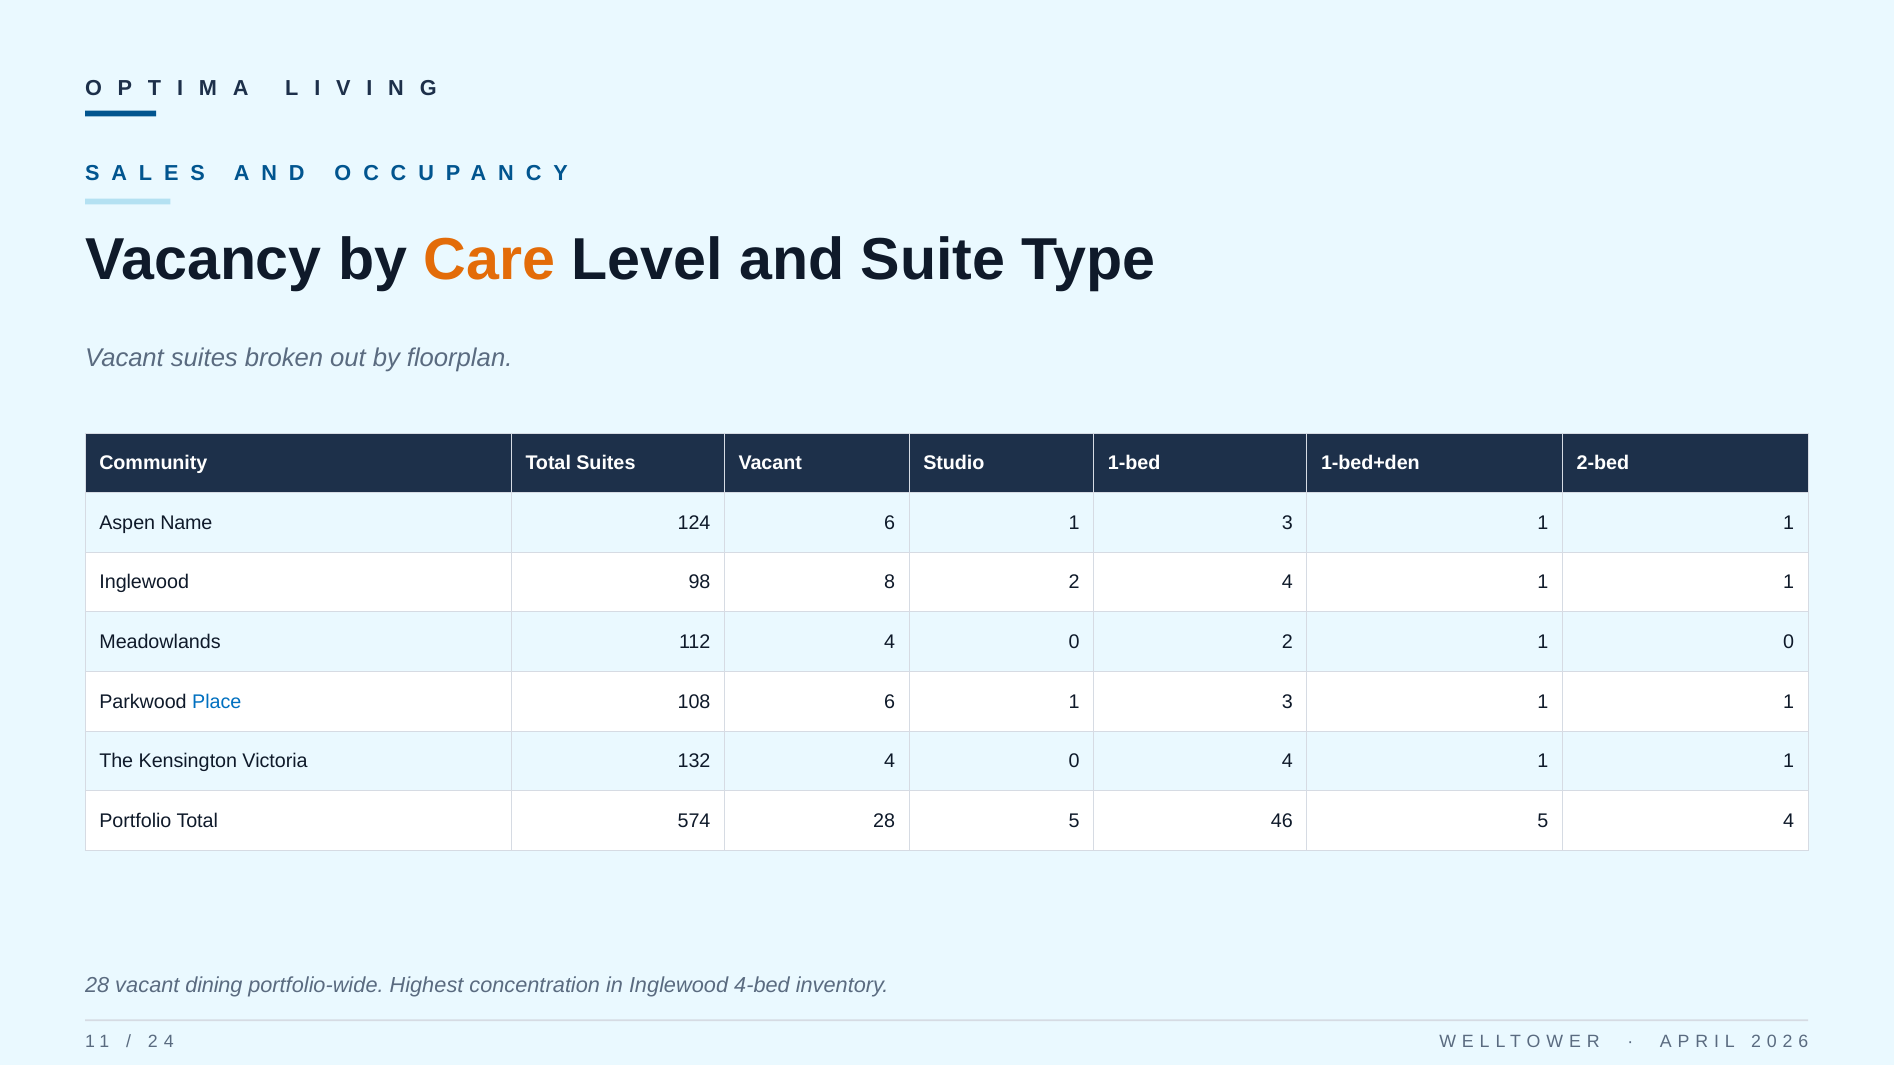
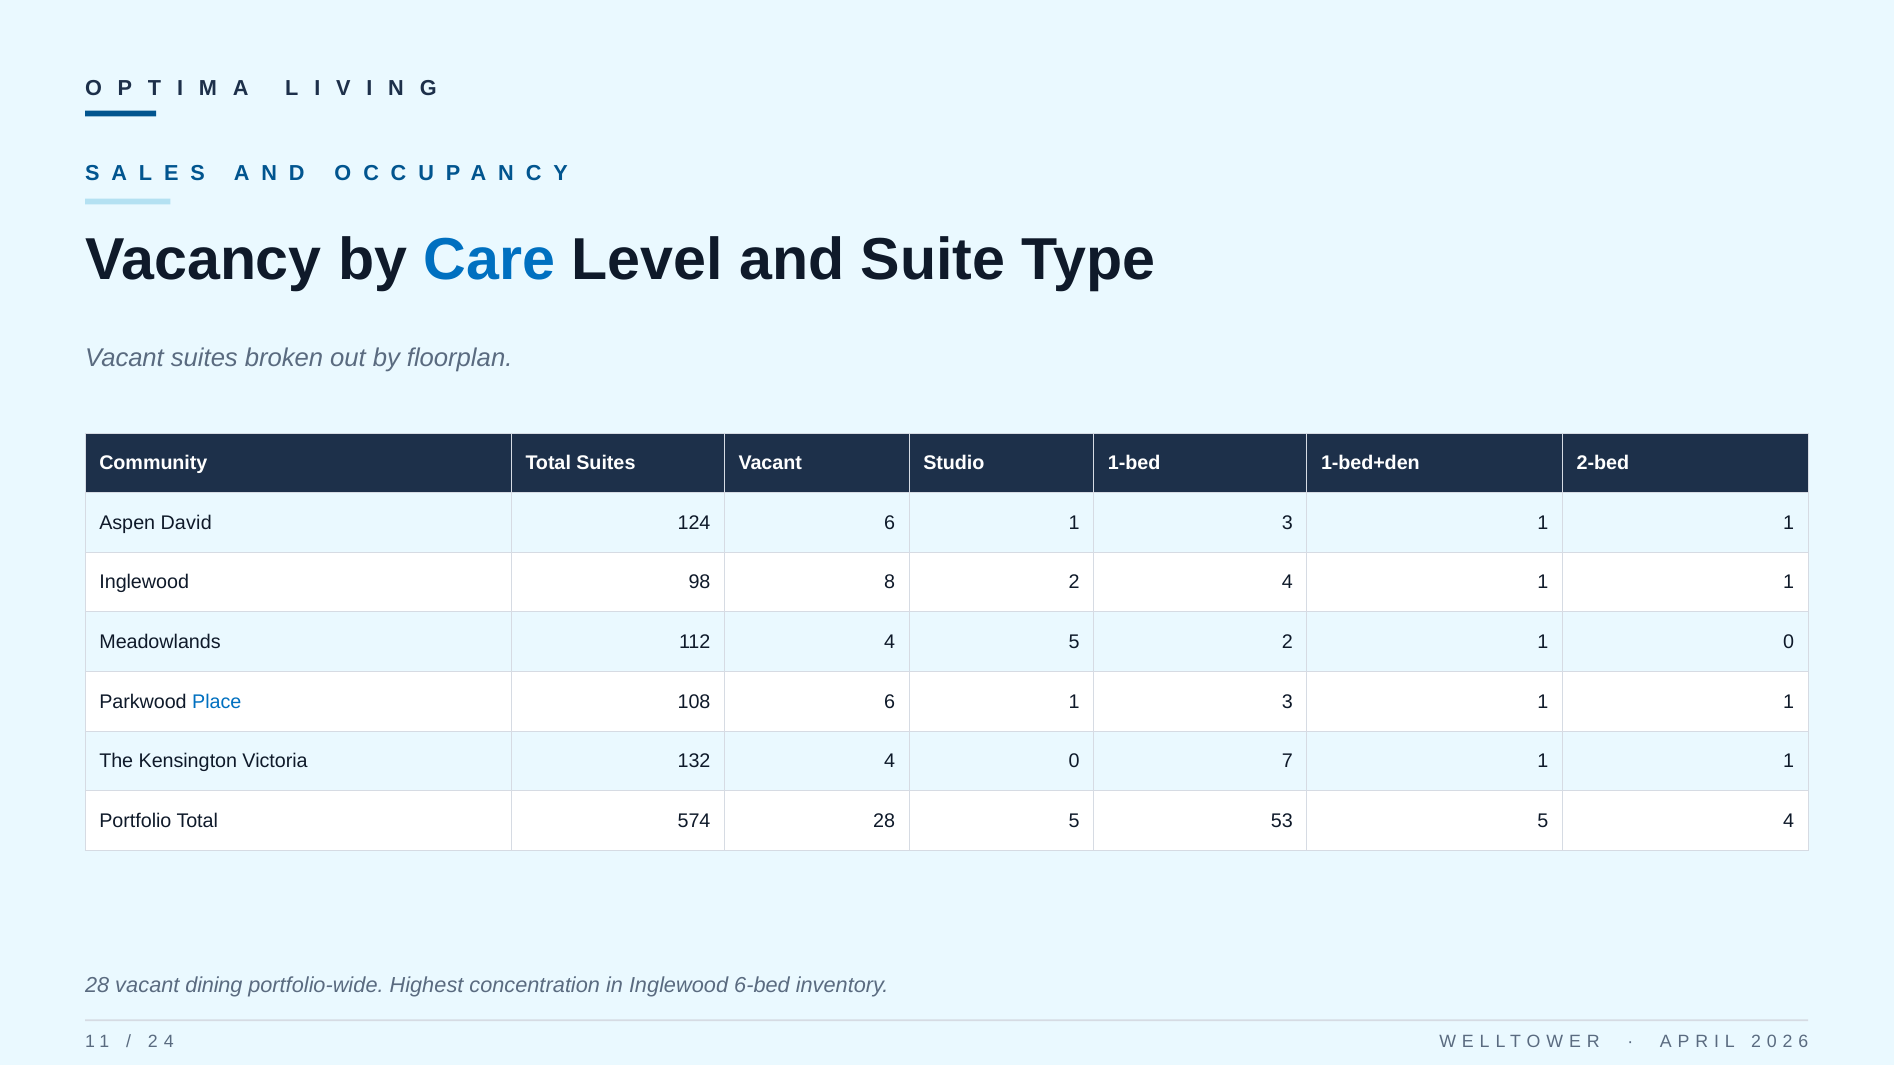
Care colour: orange -> blue (489, 260)
Name: Name -> David (186, 523)
112 4 0: 0 -> 5 (1074, 642)
0 4: 4 -> 7 (1287, 761)
46: 46 -> 53 (1282, 821)
4-bed: 4-bed -> 6-bed (762, 986)
